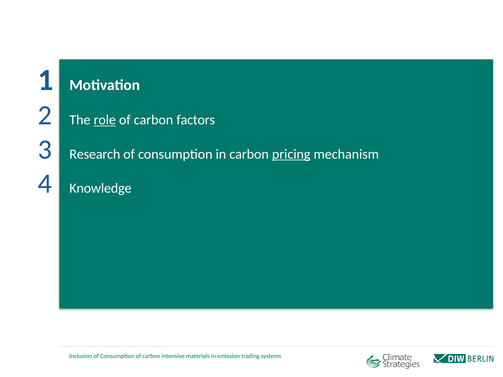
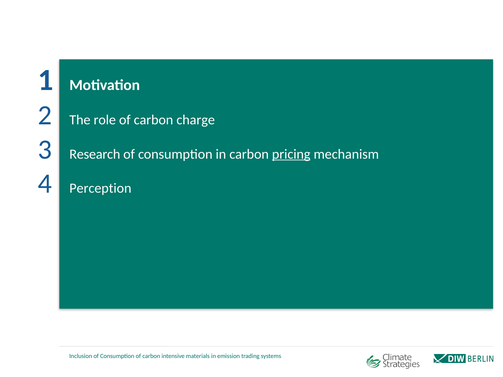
role underline: present -> none (105, 120)
factors: factors -> charge (196, 120)
Knowledge: Knowledge -> Perception (100, 188)
